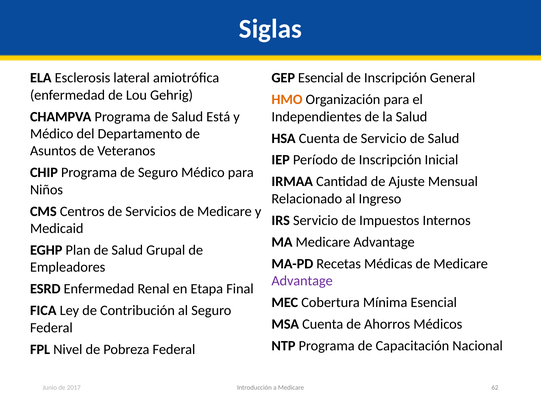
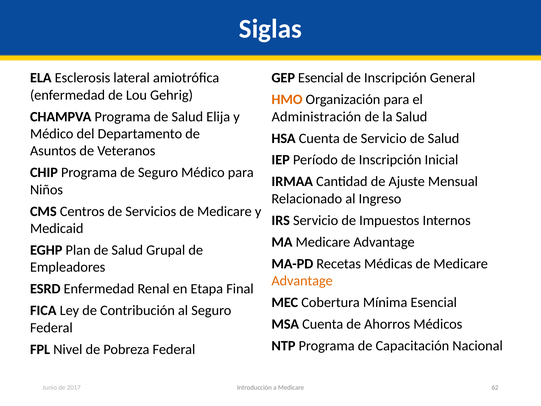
Está: Está -> Elija (218, 117)
Independientes: Independientes -> Administración (316, 117)
Advantage colour: purple -> orange (302, 281)
